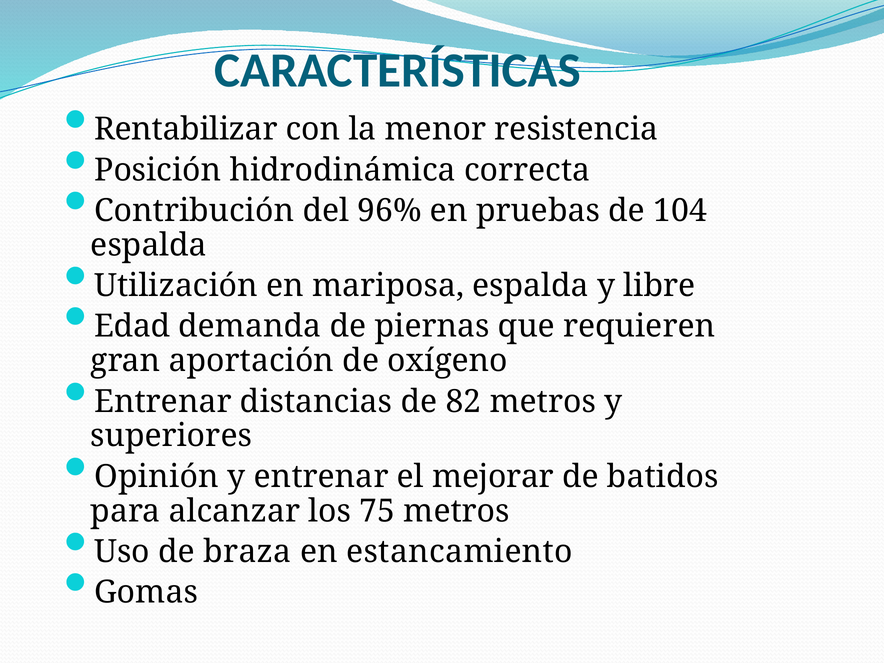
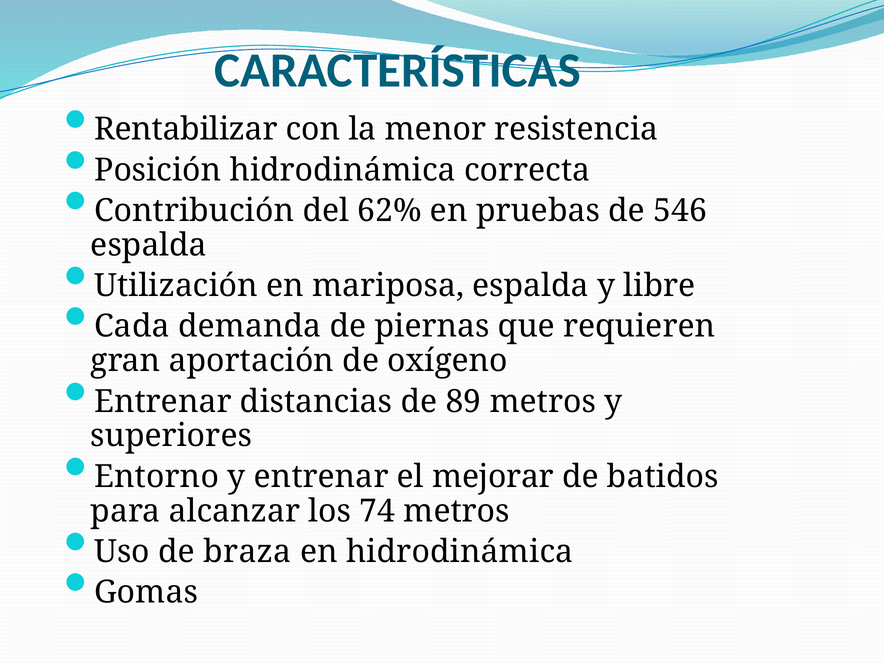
96%: 96% -> 62% (390, 211)
104: 104 -> 546 (680, 211)
Edad: Edad -> Cada (132, 326)
82: 82 -> 89 (463, 402)
Opinión: Opinión -> Entorno (157, 477)
75: 75 -> 74 (377, 511)
en estancamiento: estancamiento -> hidrodinámica (460, 552)
